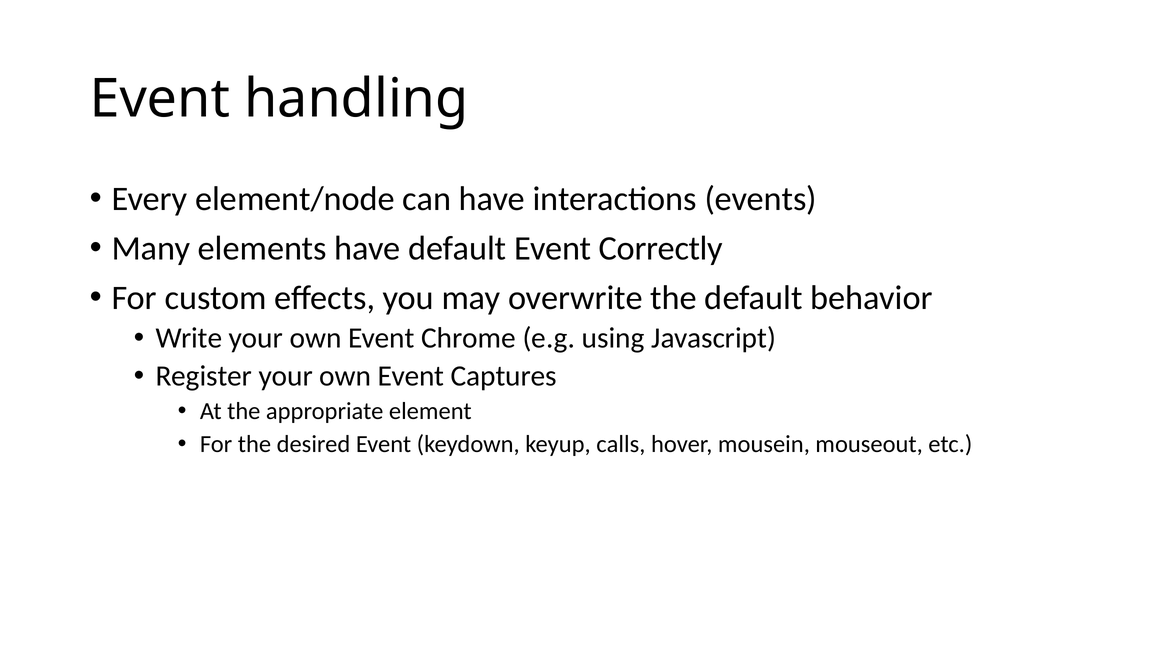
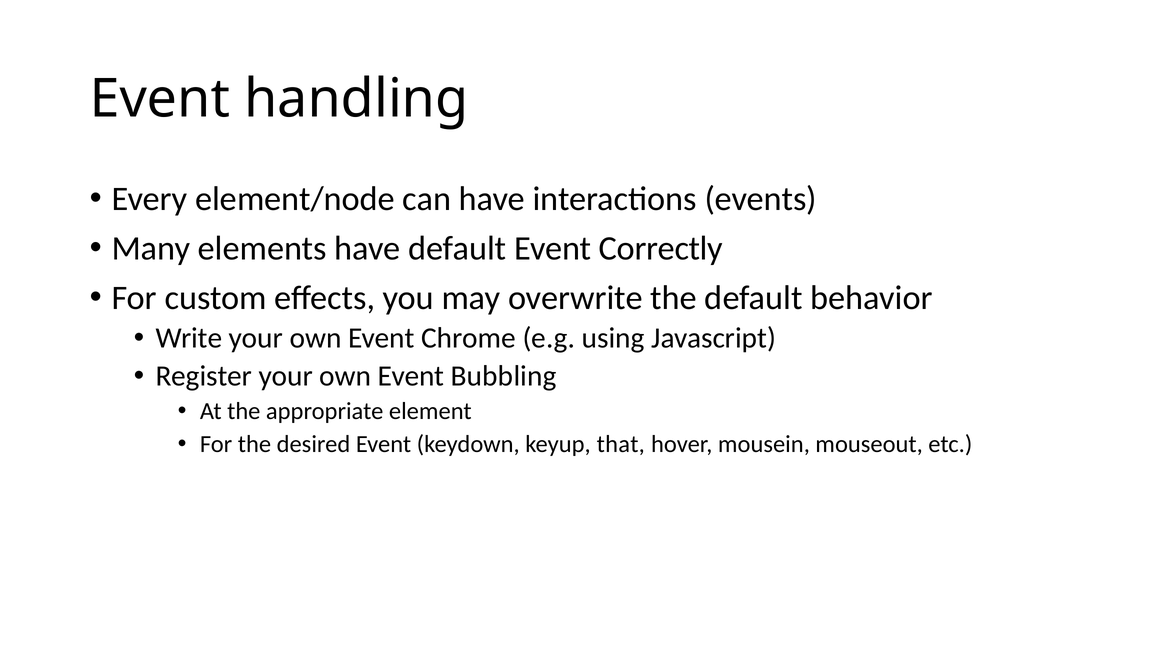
Captures: Captures -> Bubbling (504, 376)
calls: calls -> that (621, 444)
